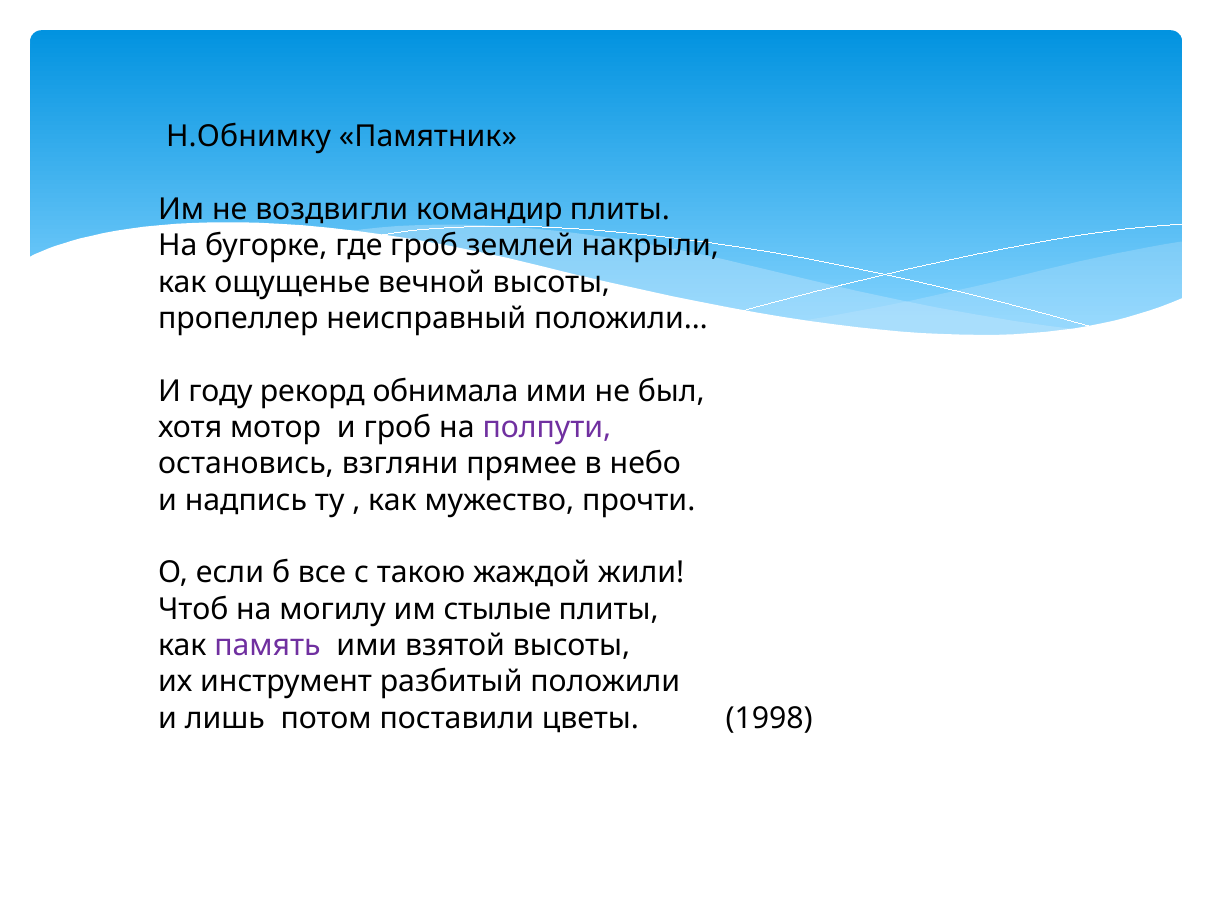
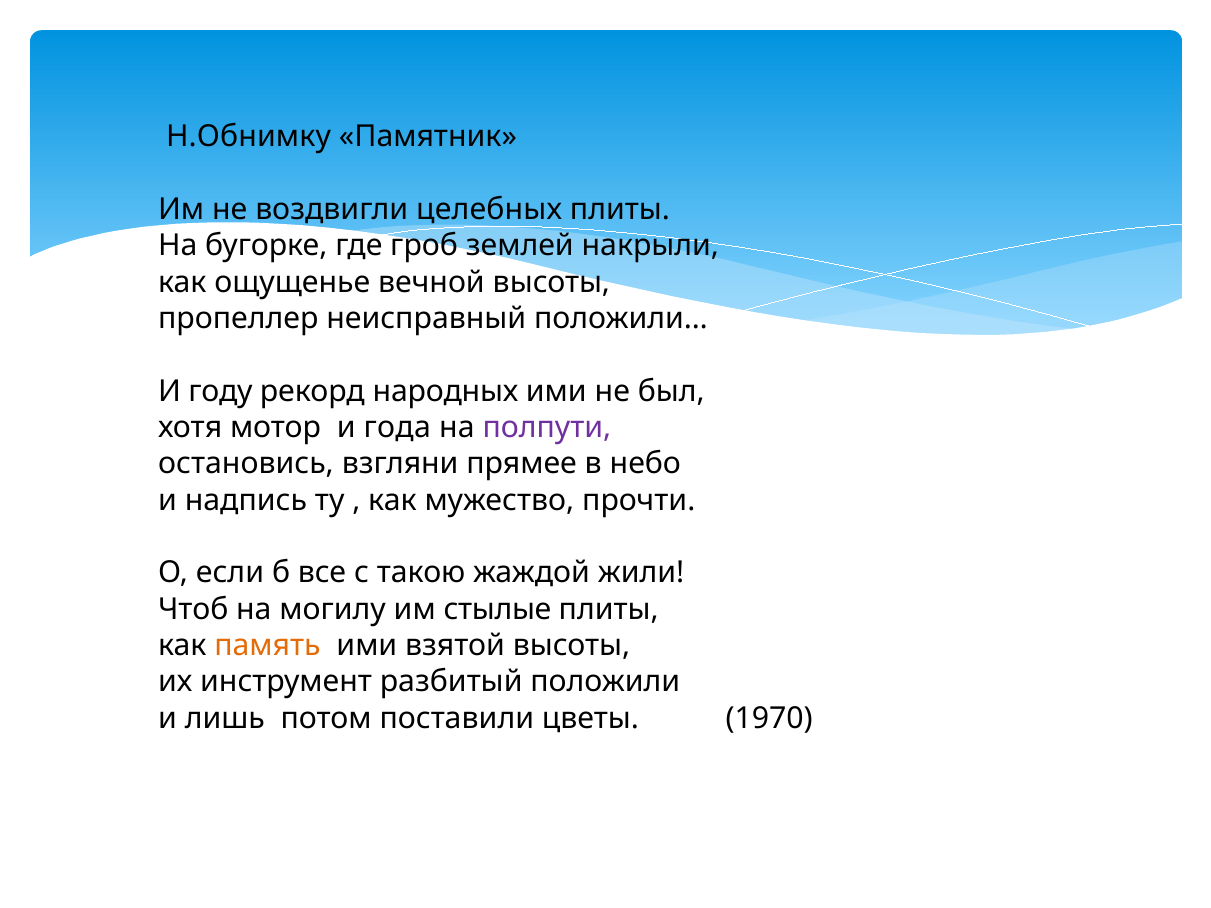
командир: командир -> целебных (489, 210)
обнимала: обнимала -> народных (445, 391)
и гроб: гроб -> года (397, 428)
память colour: purple -> orange (268, 646)
1998: 1998 -> 1970 (769, 718)
